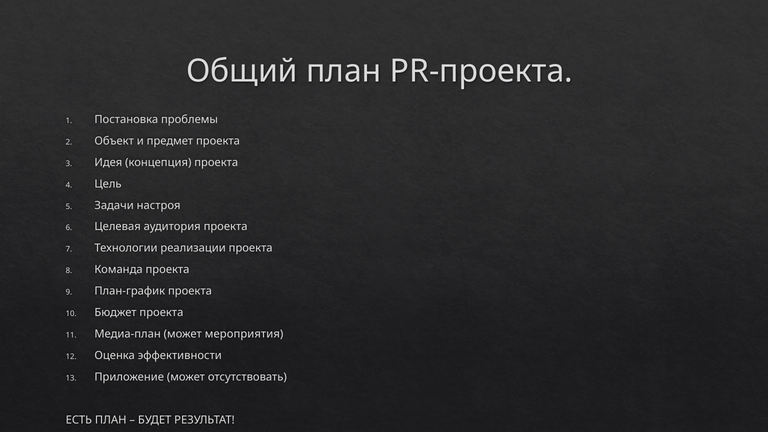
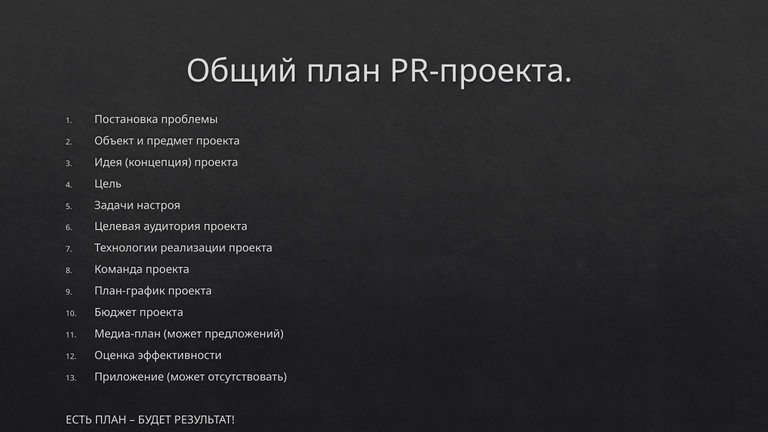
мероприятия: мероприятия -> предложений (244, 334)
